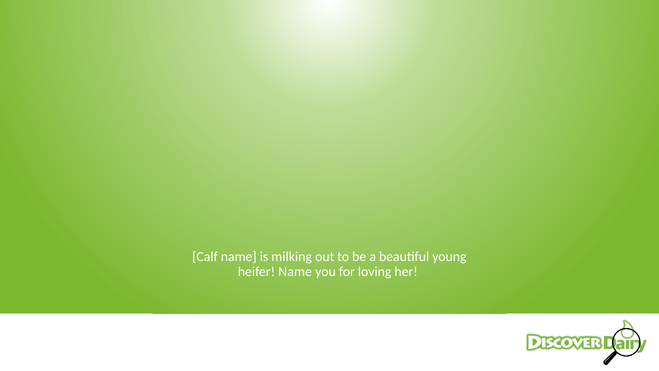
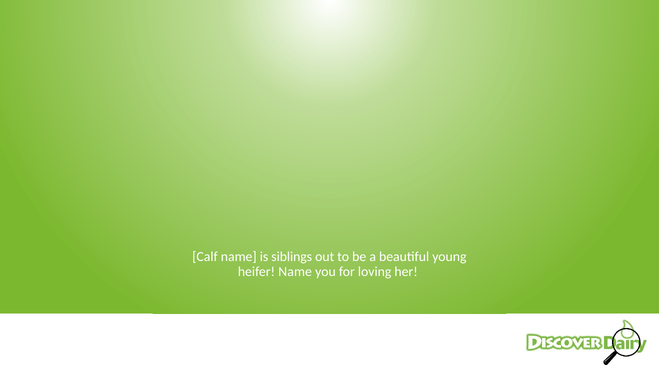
milking: milking -> siblings (292, 257)
